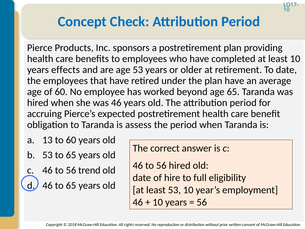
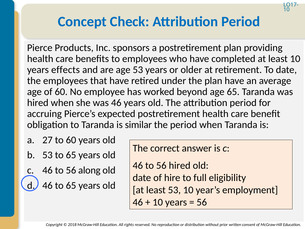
assess: assess -> similar (138, 125)
13: 13 -> 27 (47, 140)
trend: trend -> along (89, 170)
